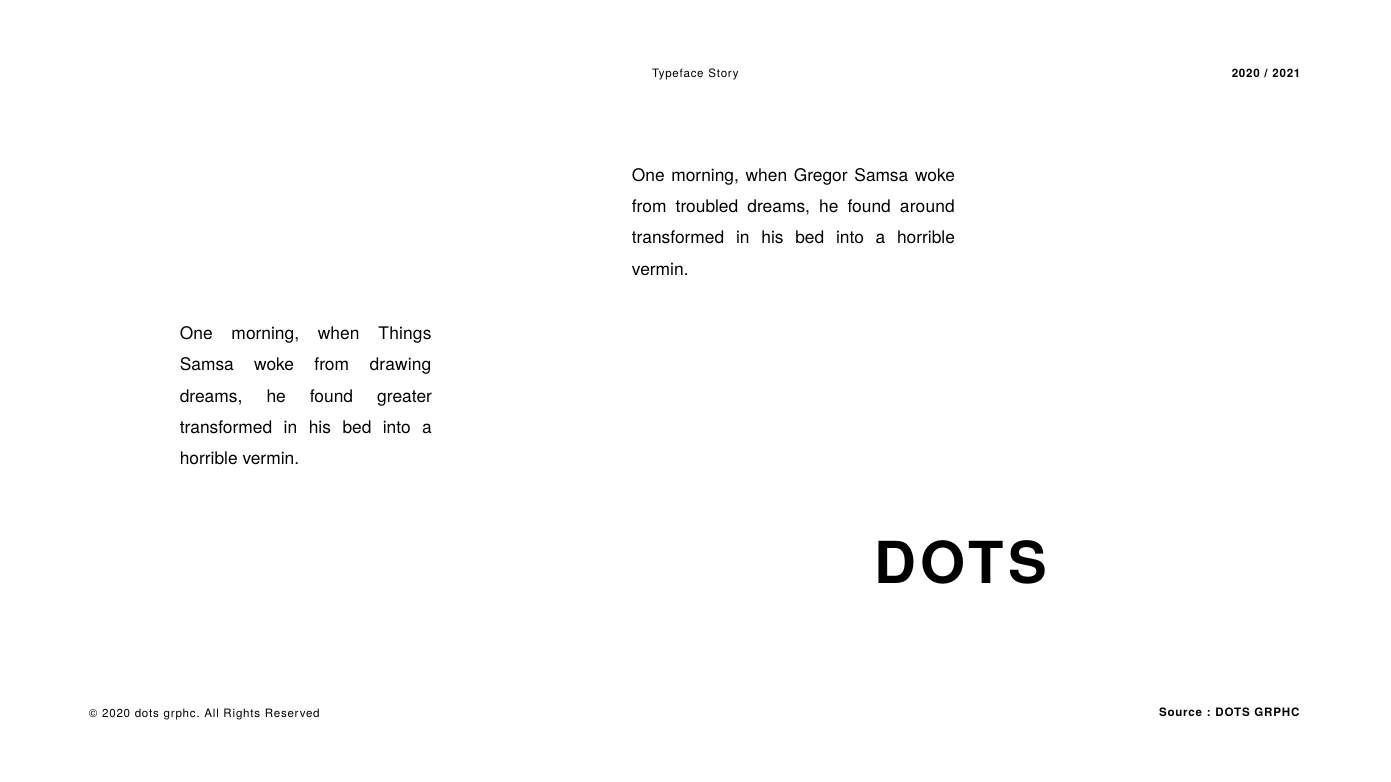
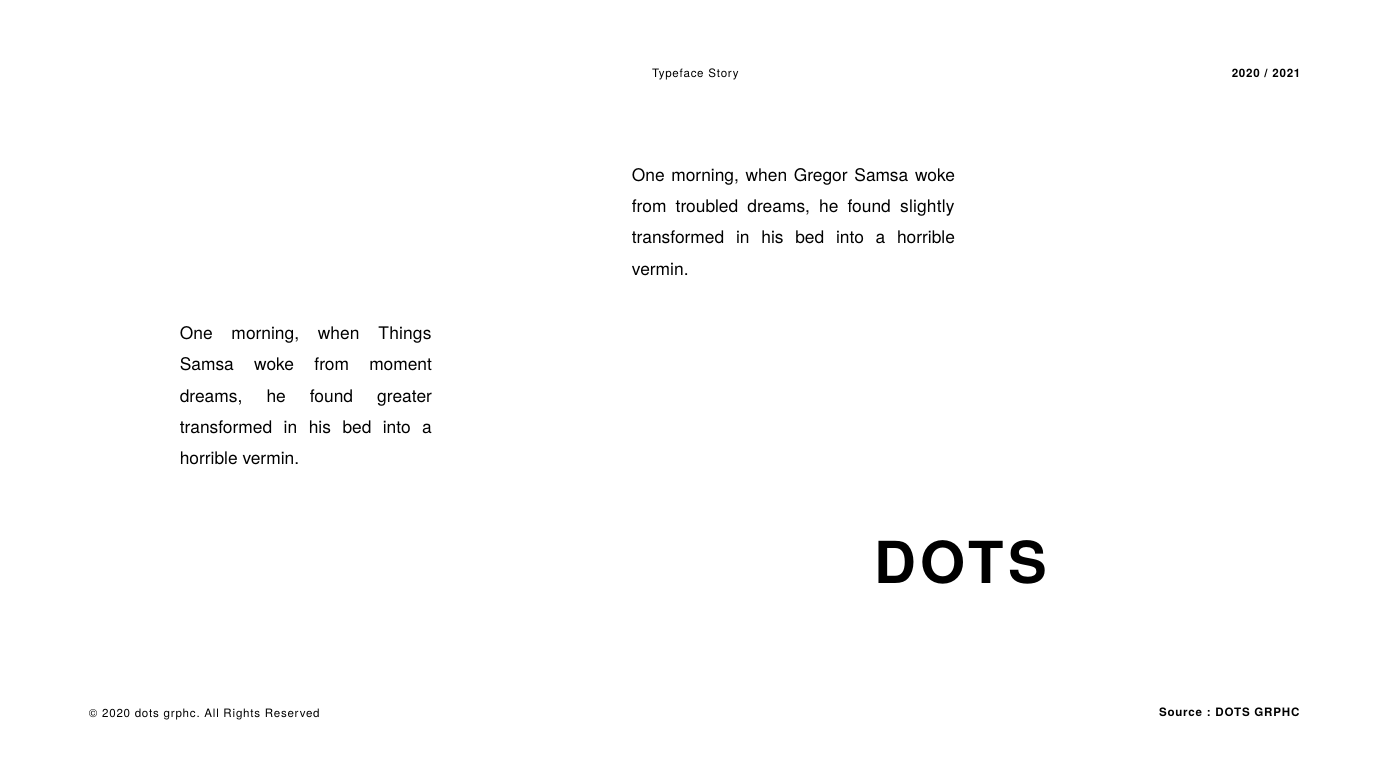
around: around -> slightly (927, 207)
drawing: drawing -> moment (401, 365)
